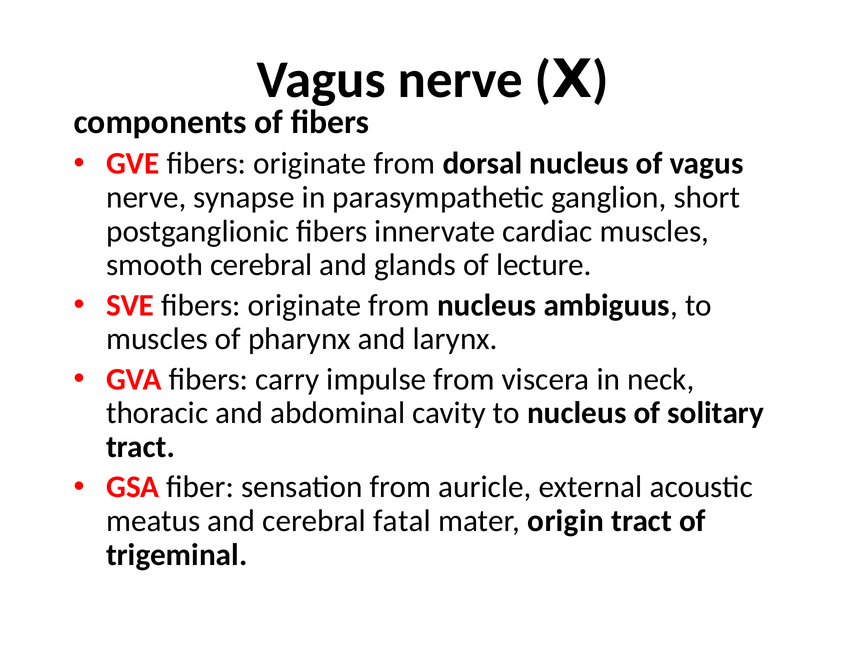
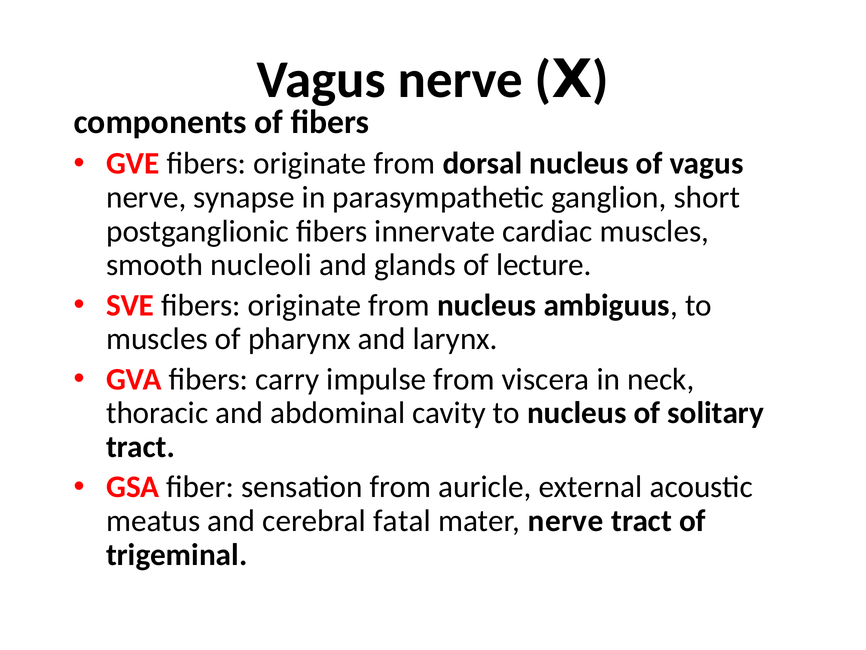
smooth cerebral: cerebral -> nucleoli (261, 265)
mater origin: origin -> nerve (566, 521)
